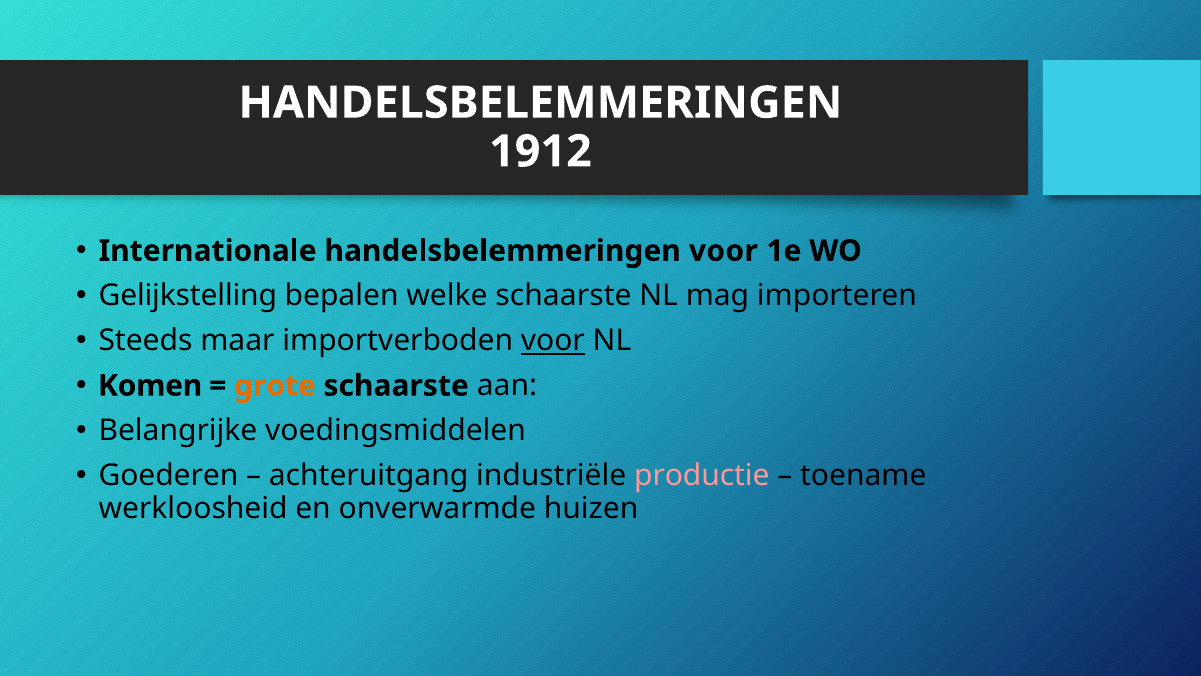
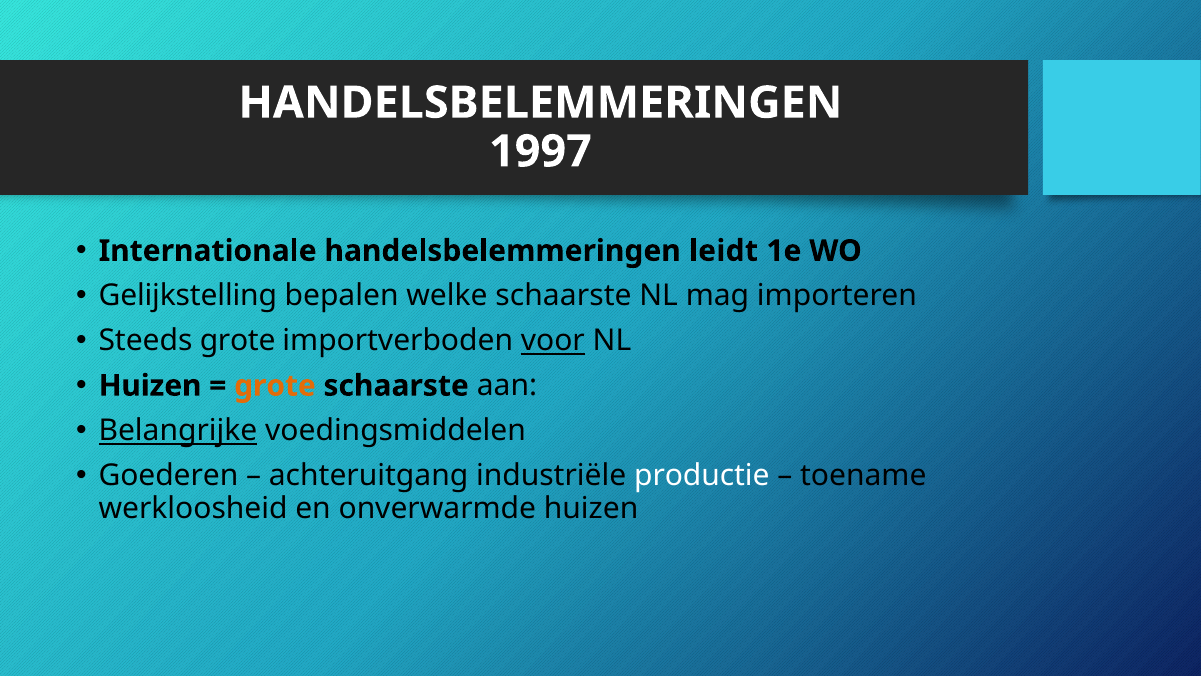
1912: 1912 -> 1997 (540, 151)
handelsbelemmeringen voor: voor -> leidt (723, 251)
Steeds maar: maar -> grote (238, 341)
Komen: Komen -> Huizen (150, 386)
Belangrijke underline: none -> present (178, 430)
productie colour: pink -> white (702, 475)
